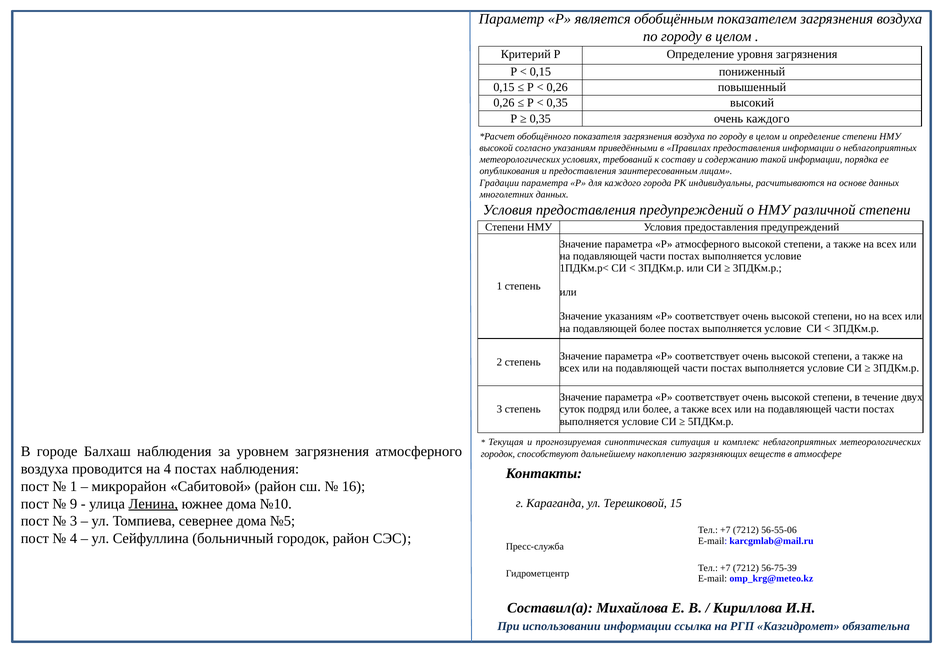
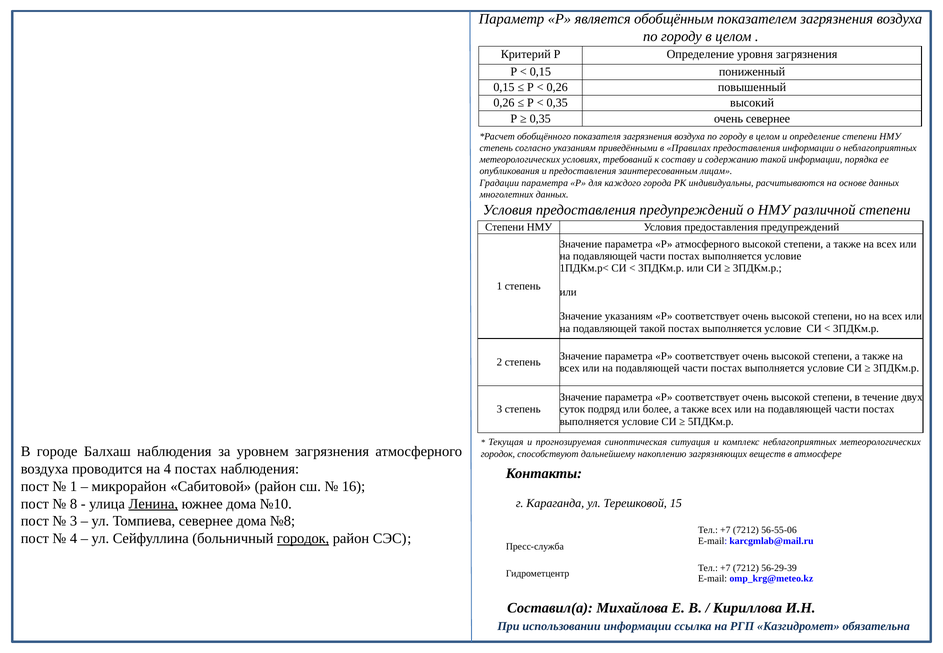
очень каждого: каждого -> севернее (768, 118)
высокой: высокой -> степень (496, 148)
подавляющей более: более -> такой (653, 328)
9: 9 -> 8 (74, 504)
№5: №5 -> №8 (282, 521)
городок underline: none -> present (303, 538)
56-75-39: 56-75-39 -> 56-29-39 (779, 568)
